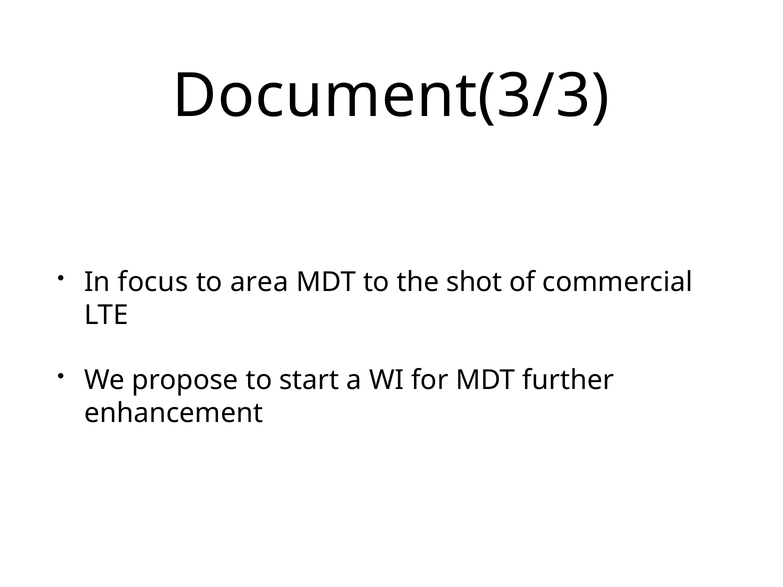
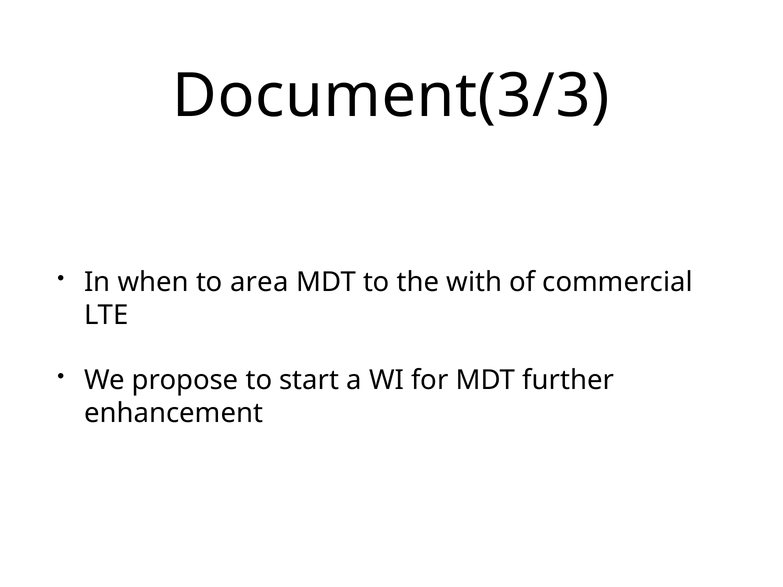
focus: focus -> when (153, 282)
shot: shot -> with (474, 282)
